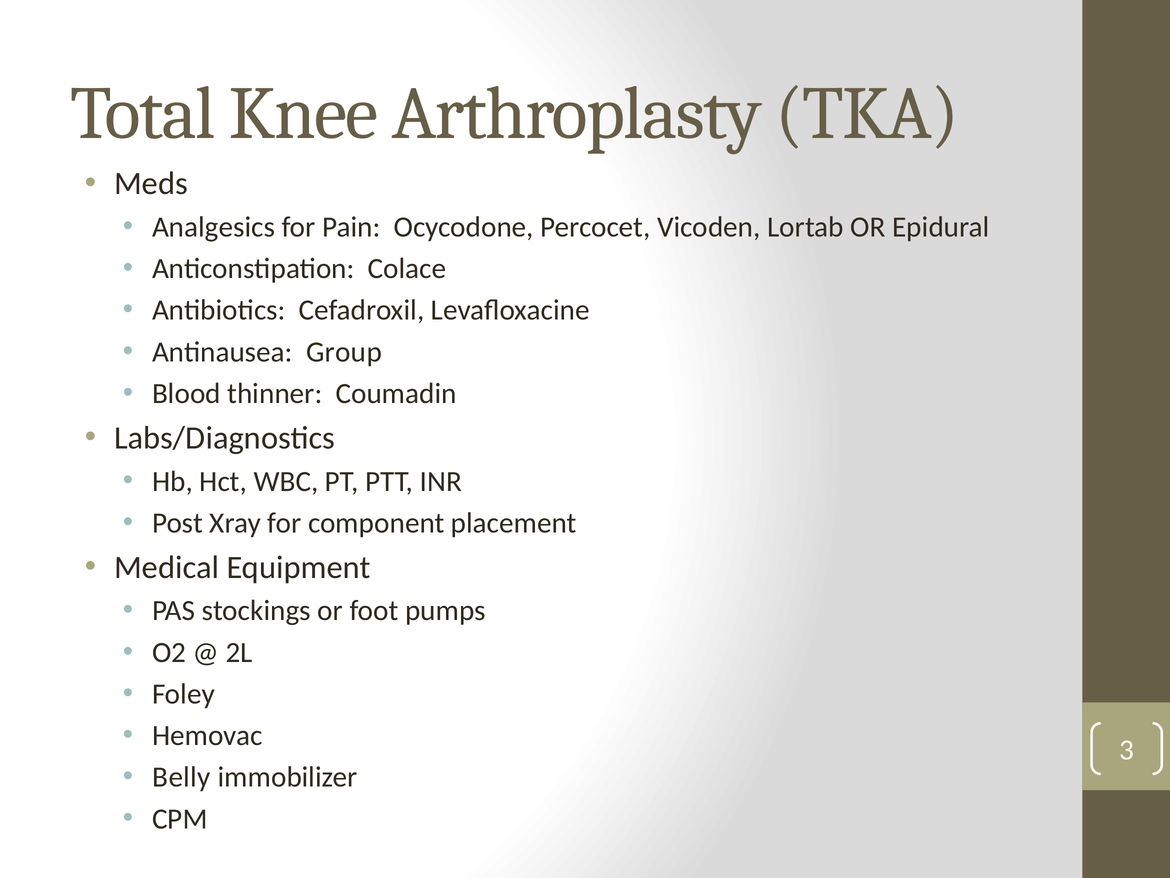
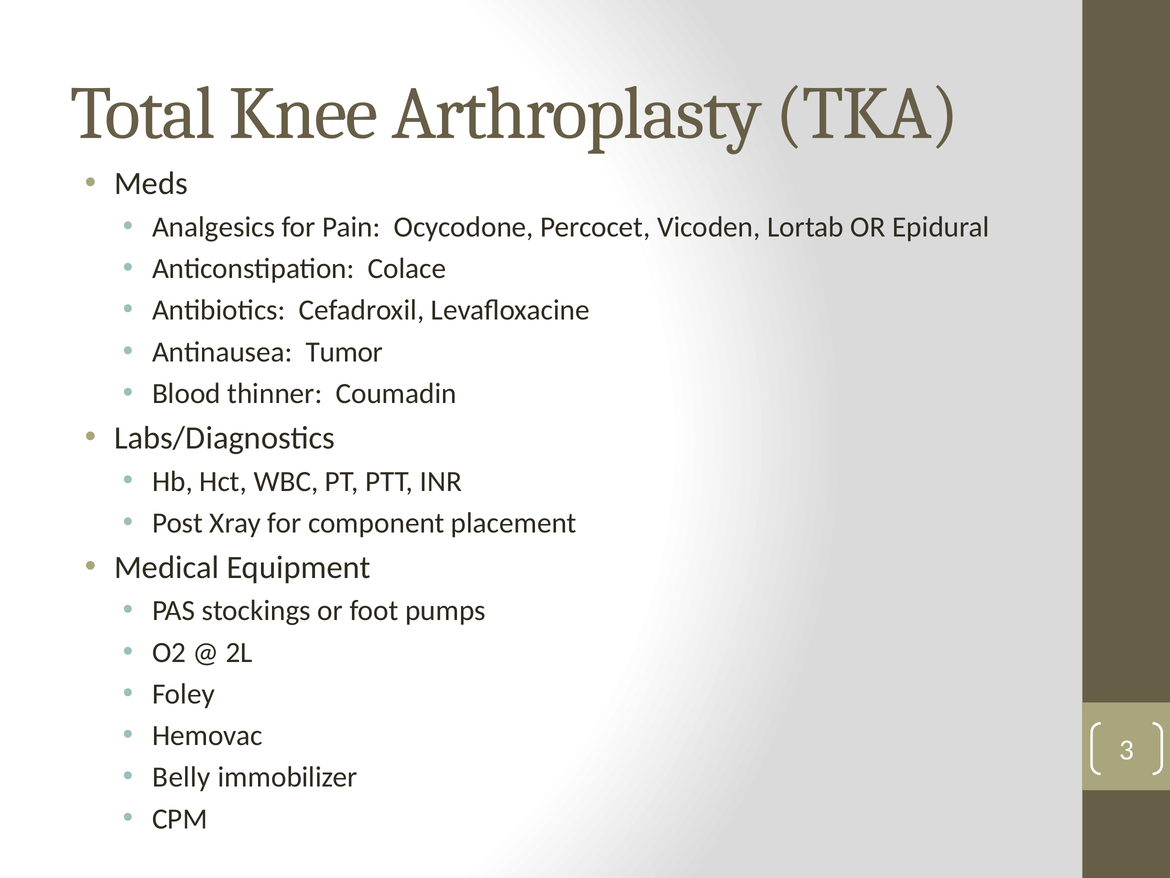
Group: Group -> Tumor (344, 352)
